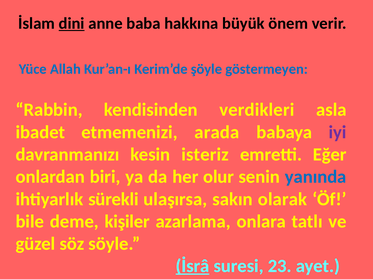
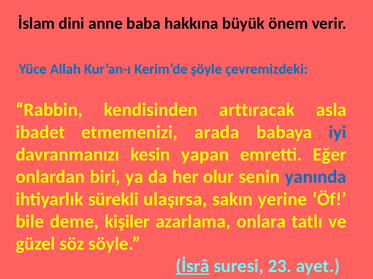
dini underline: present -> none (72, 23)
göstermeyen: göstermeyen -> çevremizdeki (267, 69)
verdikleri: verdikleri -> arttıracak (257, 110)
iyi colour: purple -> blue (338, 133)
isteriz: isteriz -> yapan (205, 155)
olarak: olarak -> yerine (282, 200)
